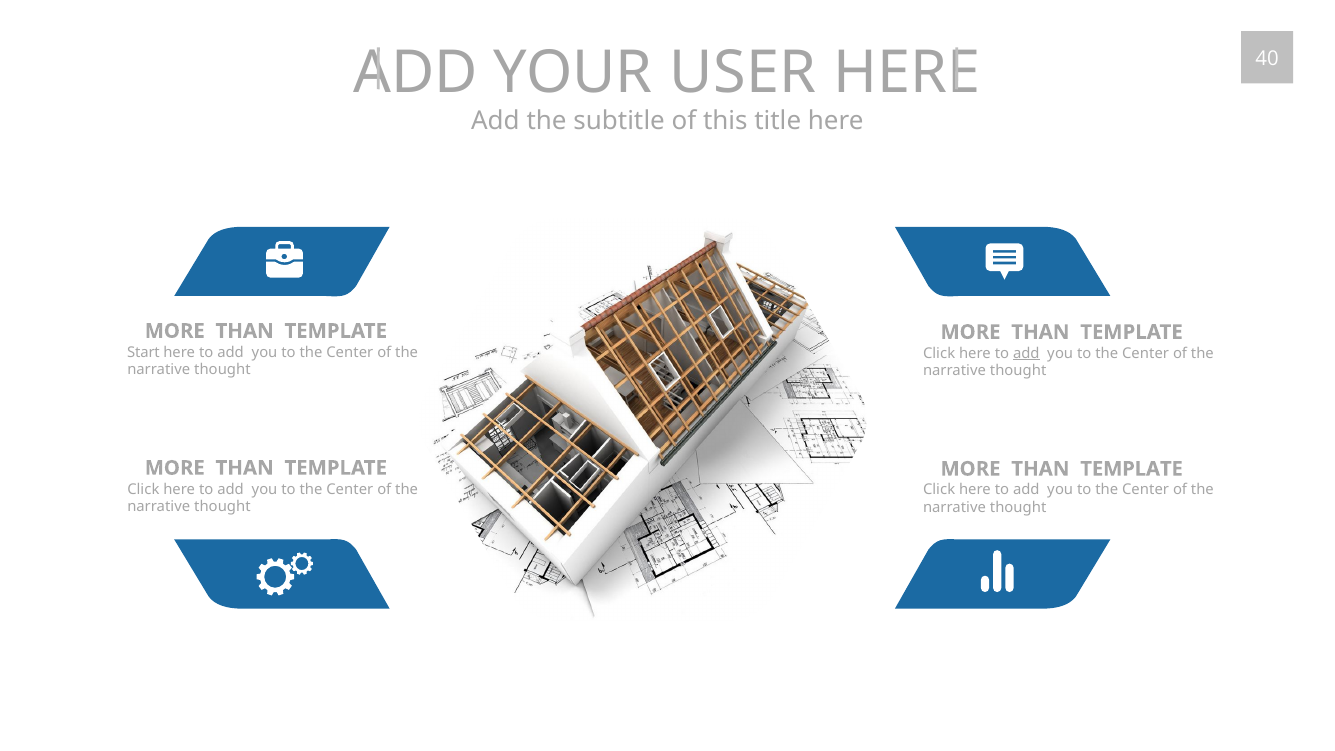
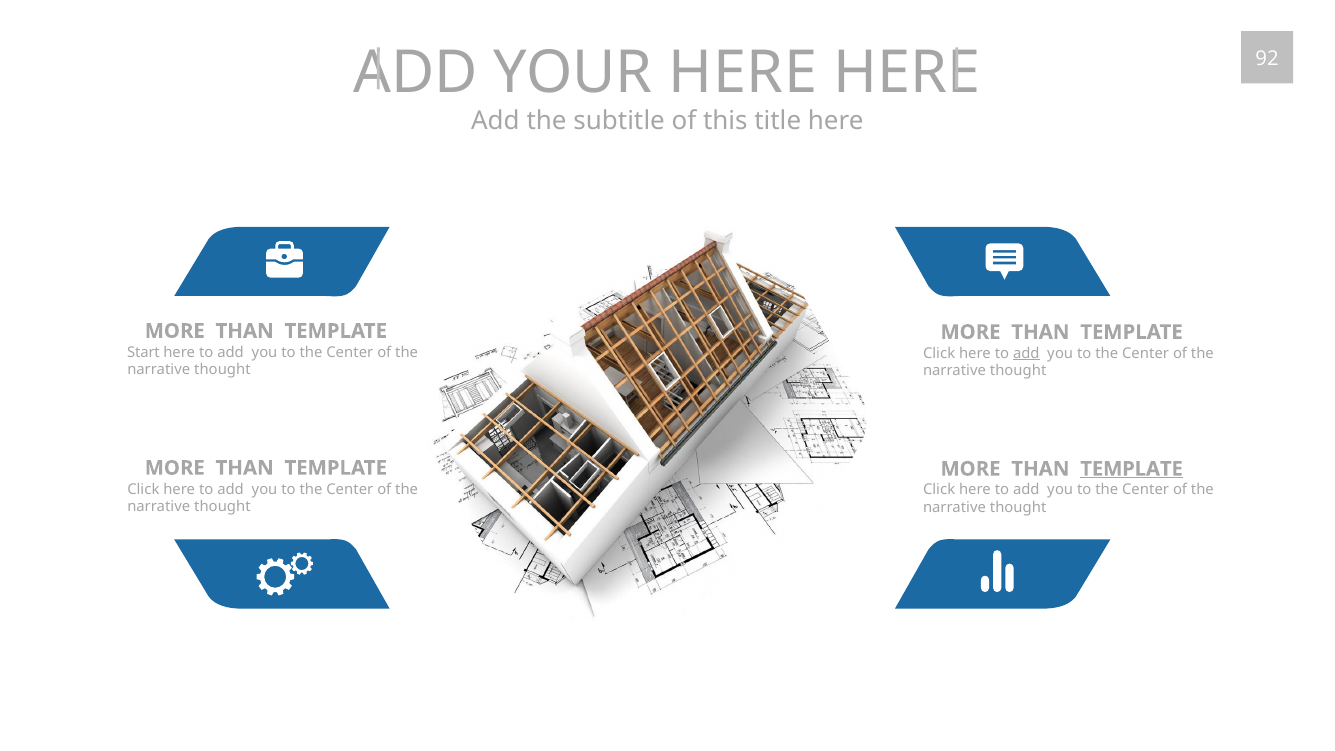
YOUR USER: USER -> HERE (743, 73)
40: 40 -> 92 (1267, 59)
TEMPLATE underline: none -> present (1132, 469)
